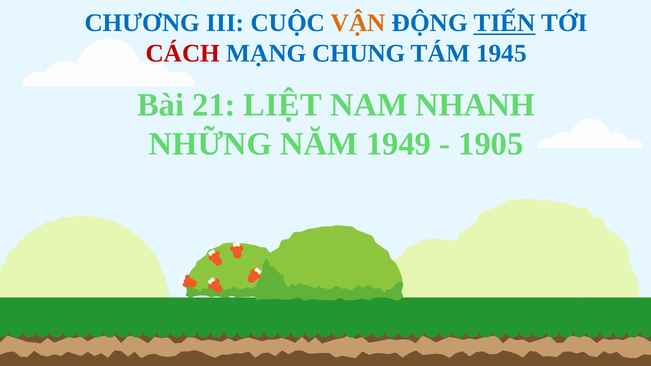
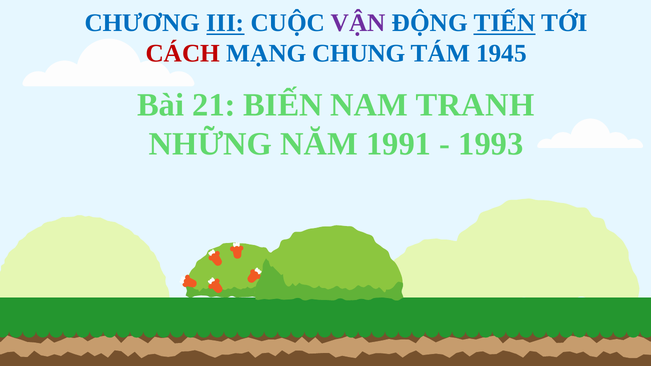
III underline: none -> present (225, 23)
VẬN colour: orange -> purple (358, 23)
LIỆT: LIỆT -> BIẾN (283, 105)
NHANH: NHANH -> TRANH (475, 105)
1949: 1949 -> 1991 (399, 144)
1905: 1905 -> 1993 (491, 144)
